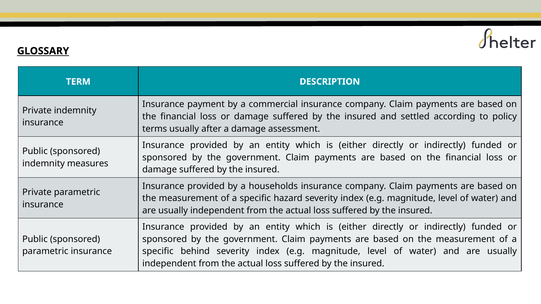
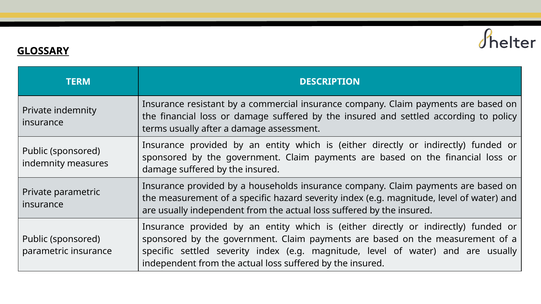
payment: payment -> resistant (206, 104)
specific behind: behind -> settled (195, 252)
